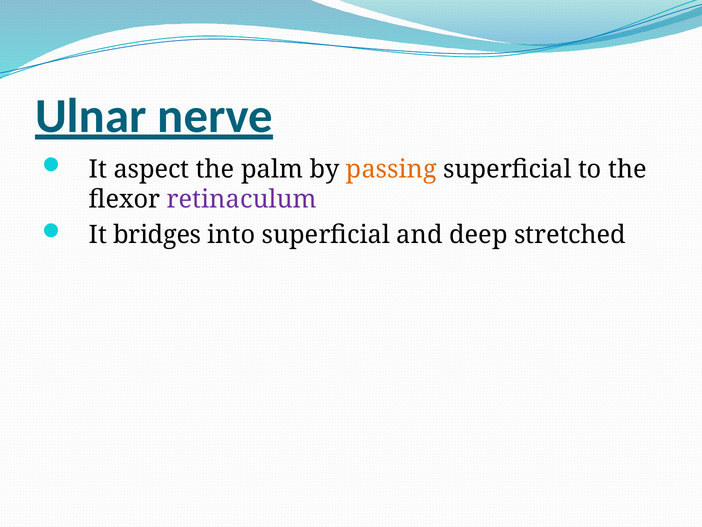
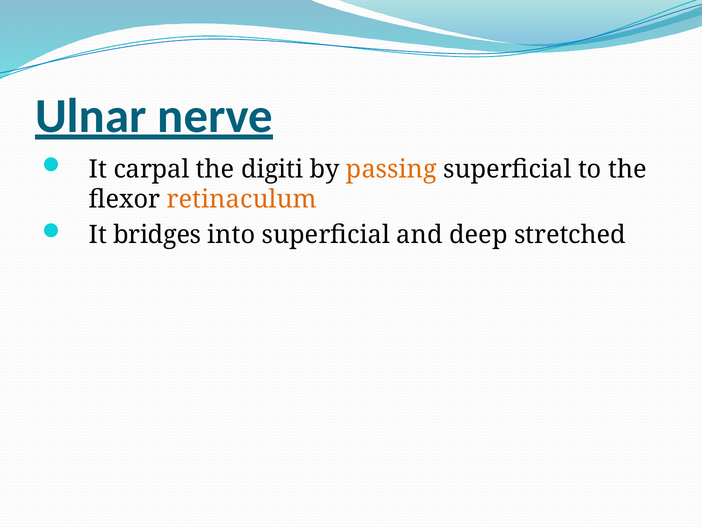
aspect: aspect -> carpal (151, 169)
palm: palm -> digiti (272, 169)
retinaculum colour: purple -> orange (242, 199)
